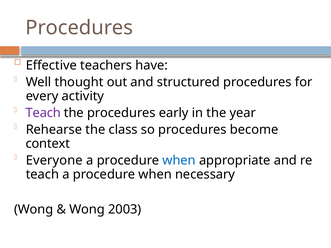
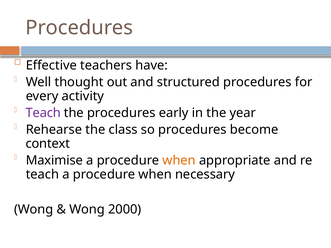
Everyone: Everyone -> Maximise (54, 161)
when colour: blue -> orange (179, 161)
2003: 2003 -> 2000 (125, 210)
